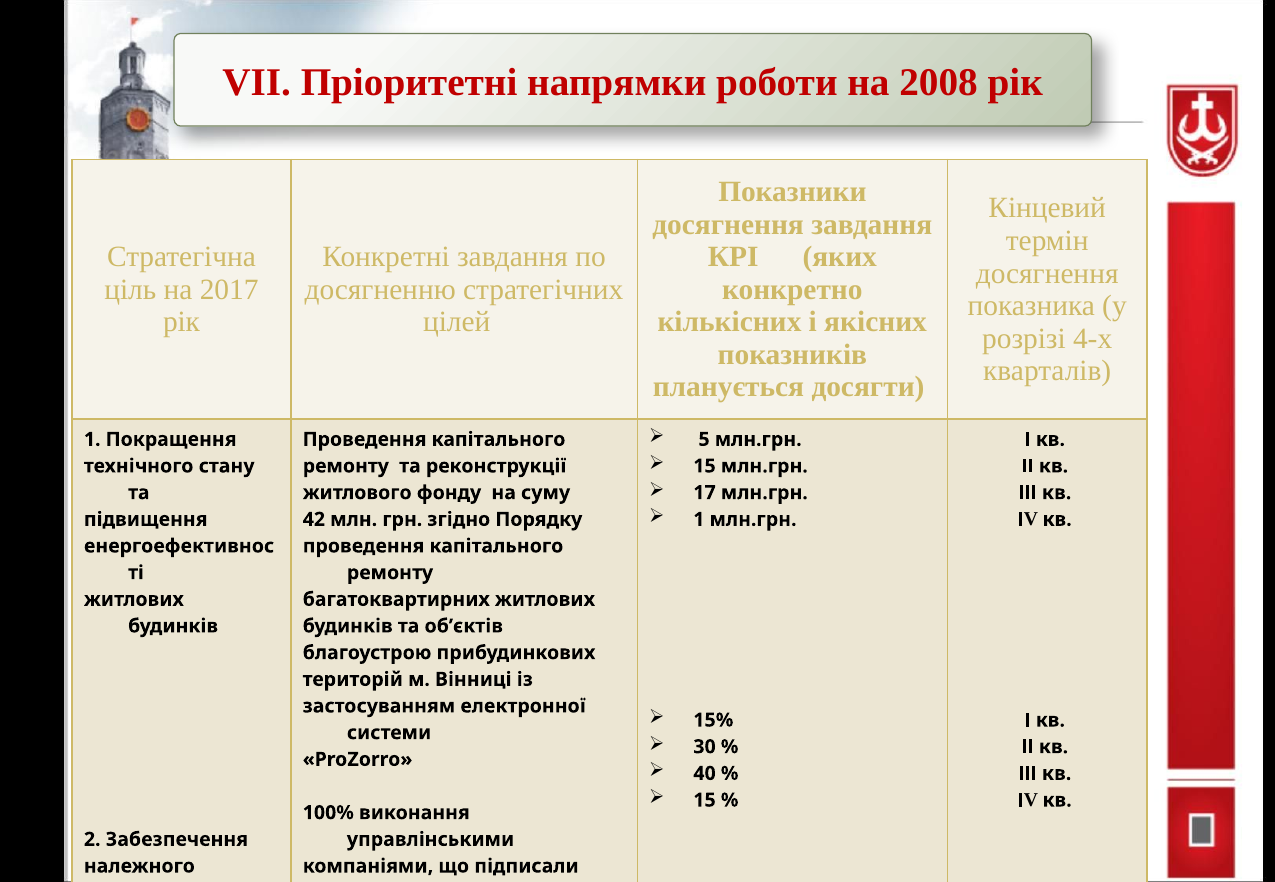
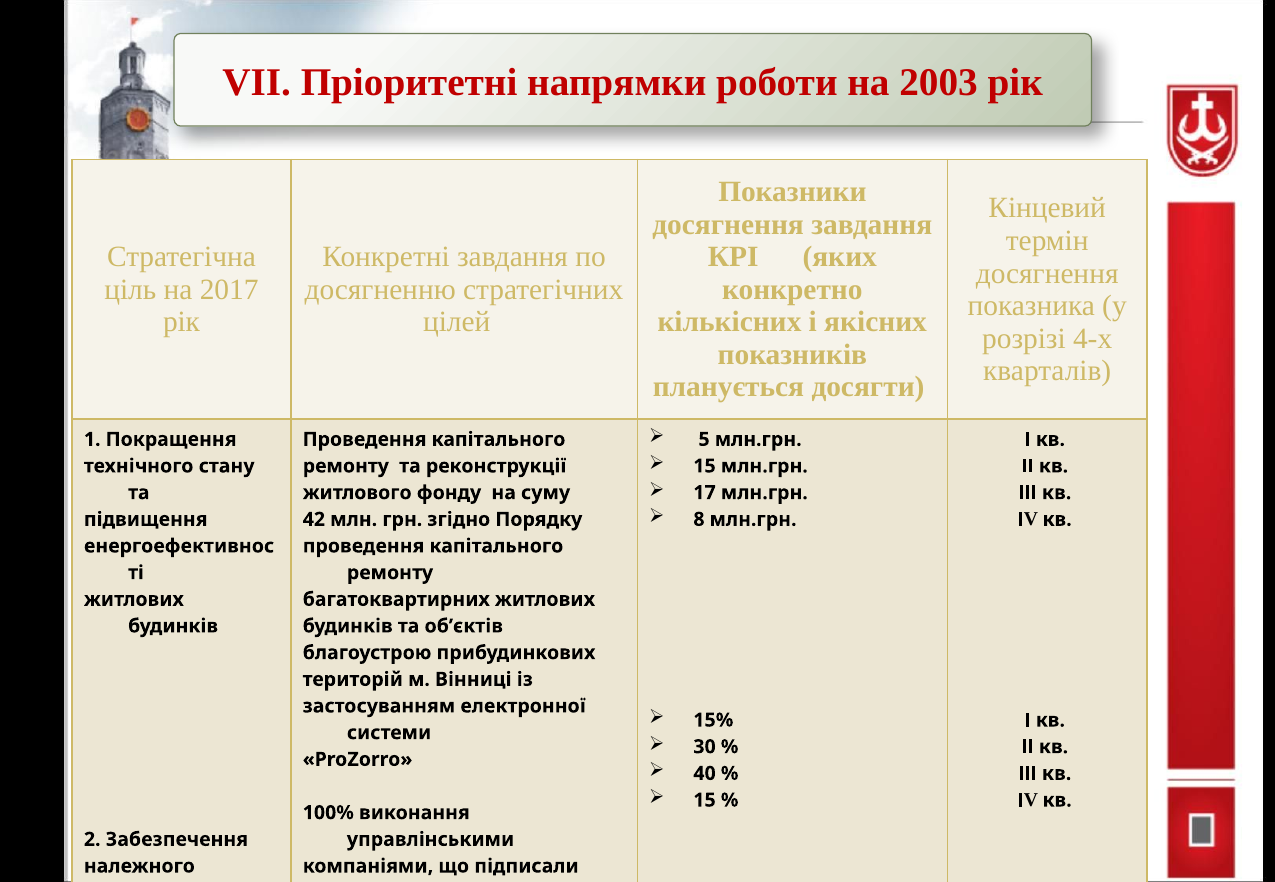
2008: 2008 -> 2003 (939, 83)
1: 1 -> 8 (699, 520)
